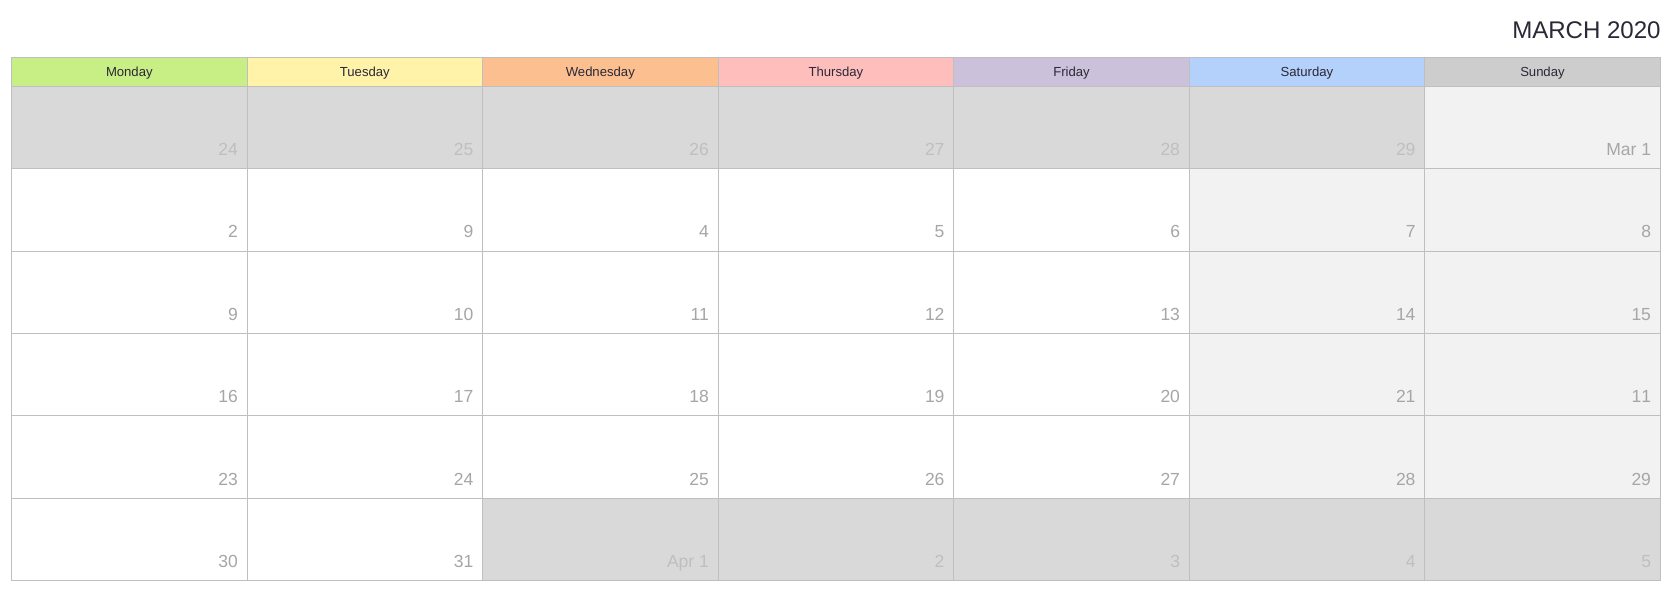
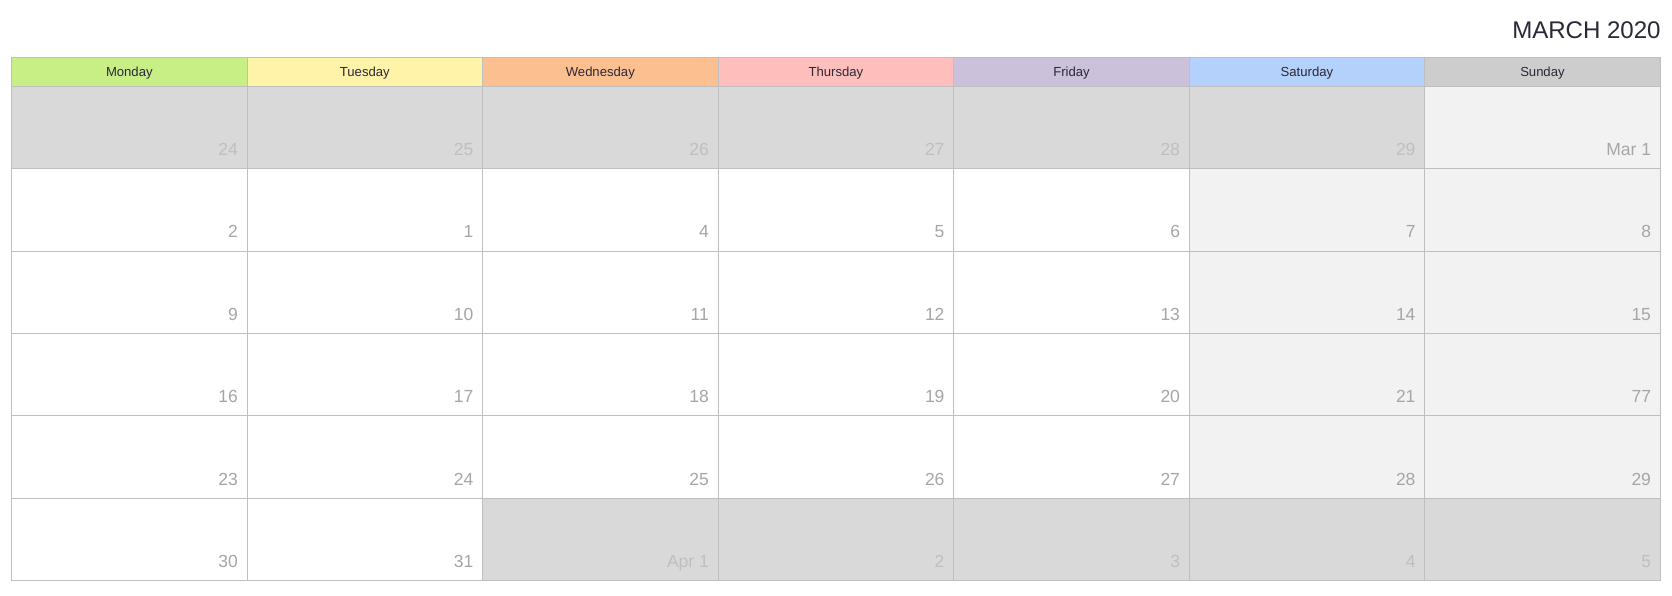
2 9: 9 -> 1 (469, 232)
21 11: 11 -> 77 (1641, 397)
